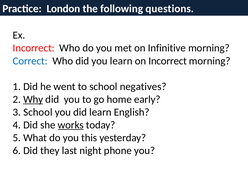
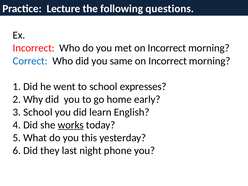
London: London -> Lecture (63, 9)
met on Infinitive: Infinitive -> Incorrect (167, 48)
you learn: learn -> same (121, 61)
negatives: negatives -> expresses (143, 87)
Why underline: present -> none (33, 99)
